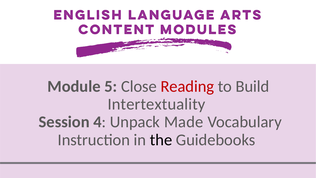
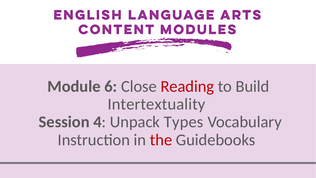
5: 5 -> 6 (111, 86)
Made: Made -> Types (184, 122)
the colour: black -> red (161, 140)
